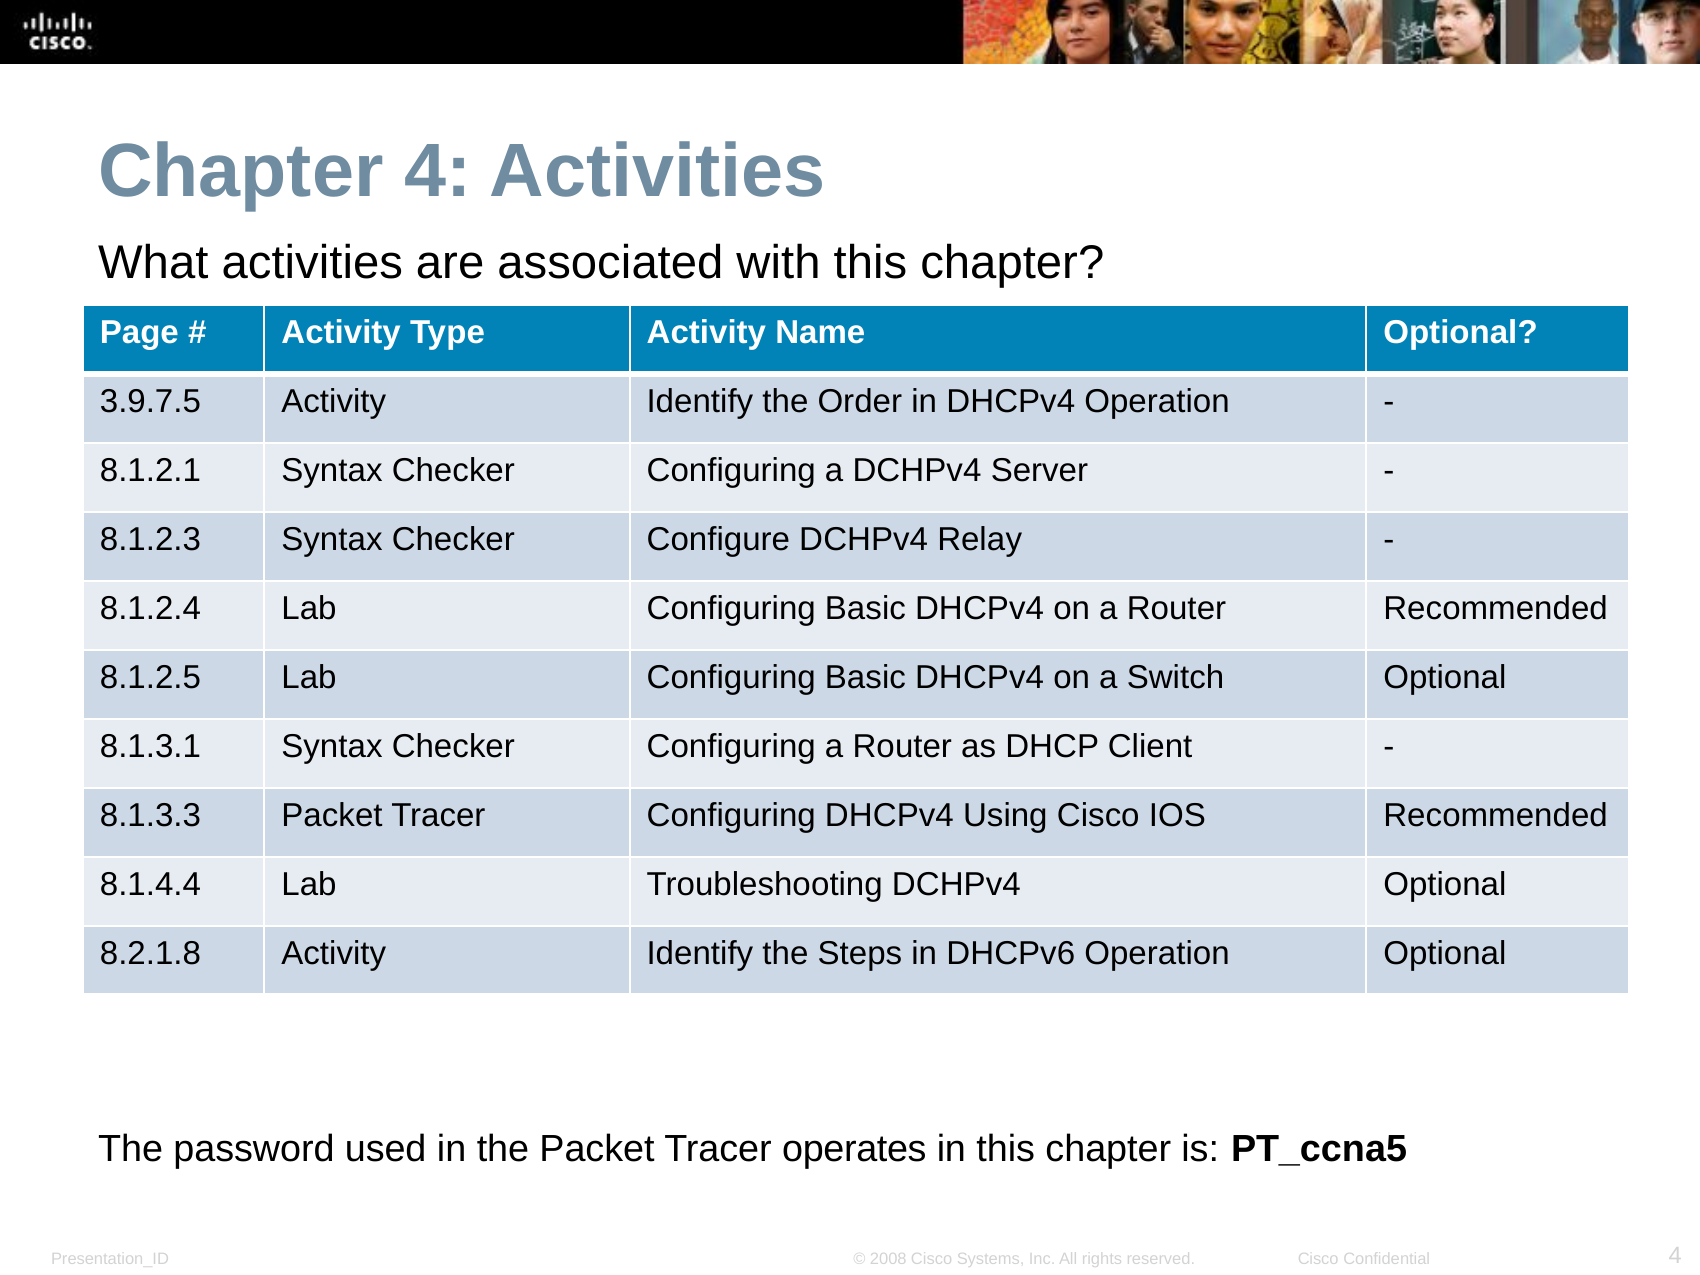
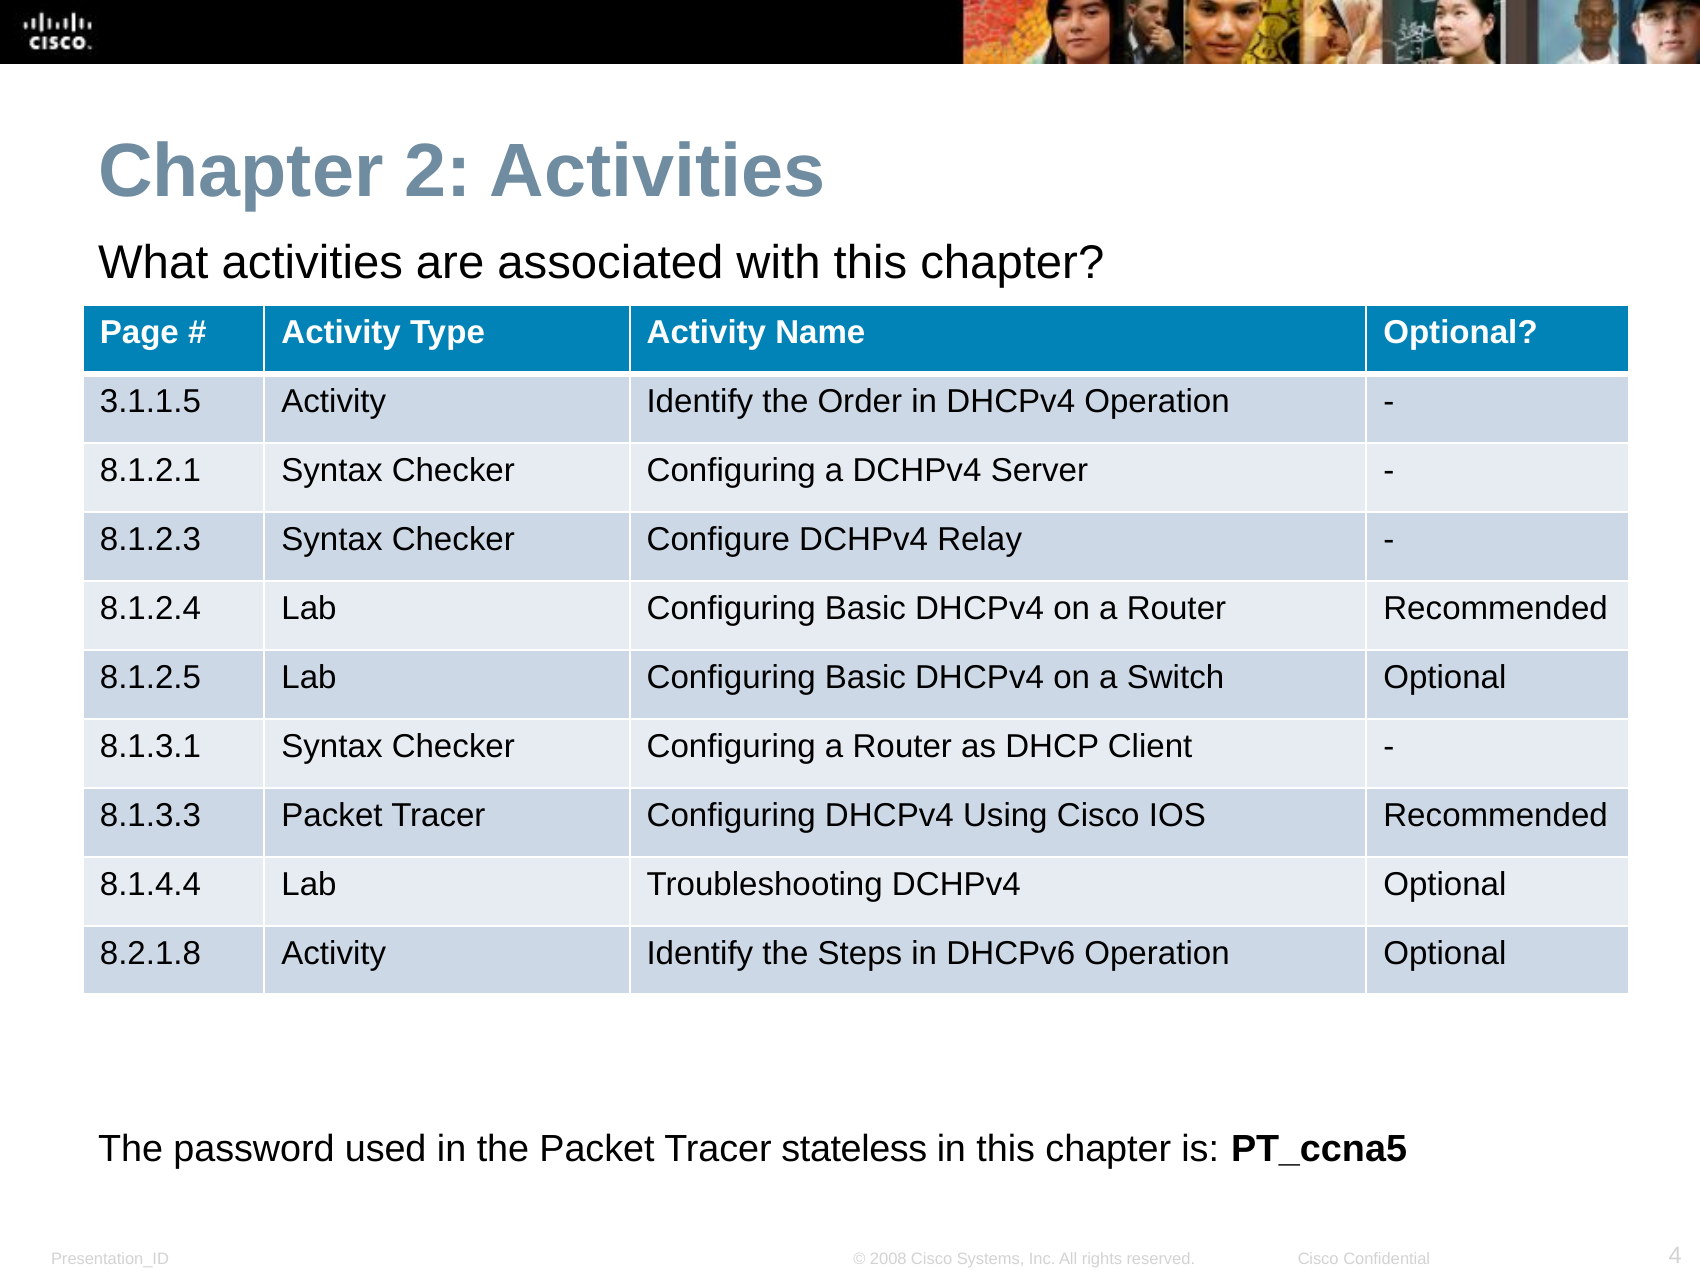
Chapter 4: 4 -> 2 (438, 172)
3.9.7.5: 3.9.7.5 -> 3.1.1.5 (150, 402)
operates: operates -> stateless (854, 1149)
